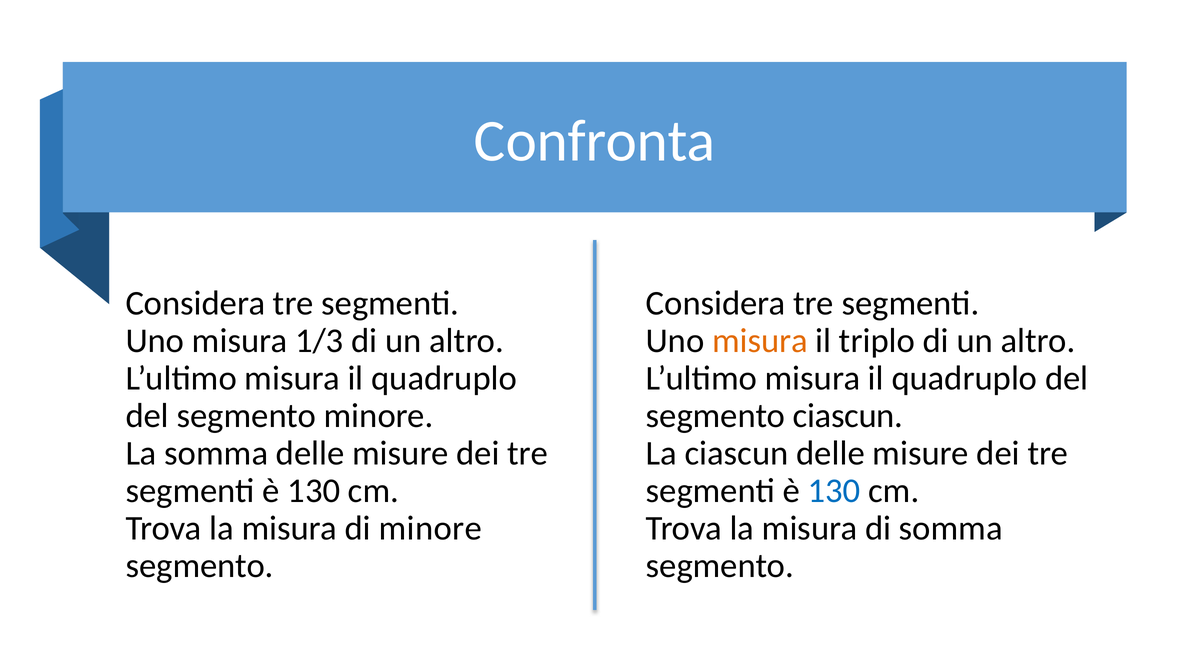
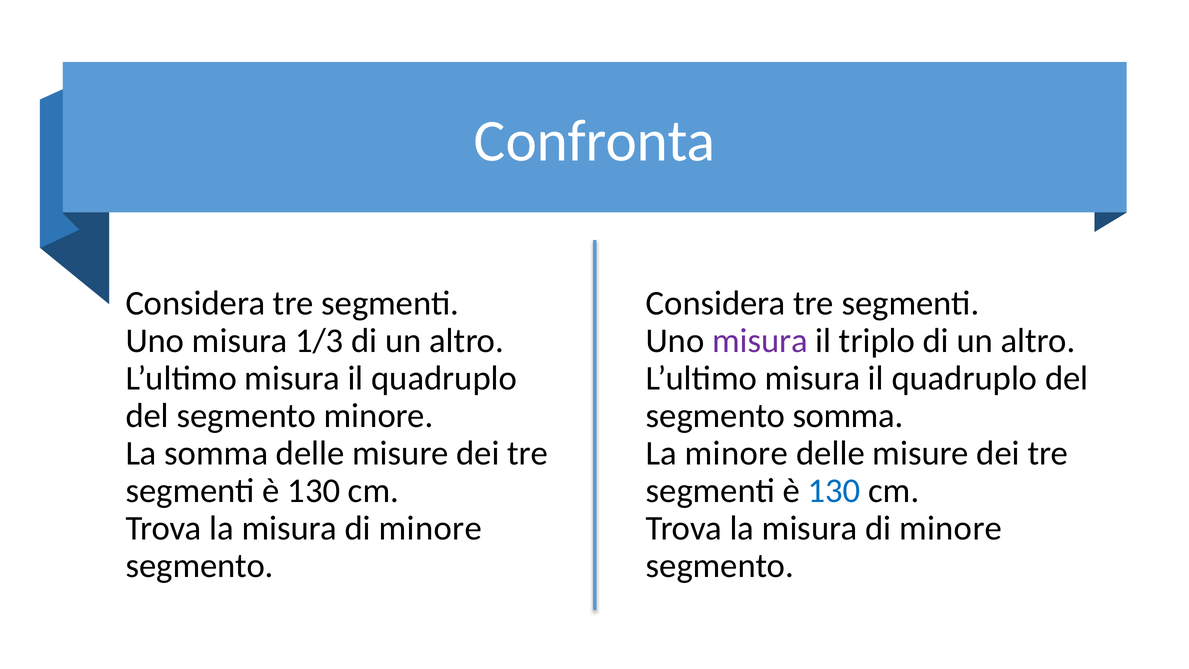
misura colour: orange -> purple (760, 341)
segmento ciascun: ciascun -> somma (848, 416)
La ciascun: ciascun -> minore (736, 453)
somma: somma -> minore (951, 528)
